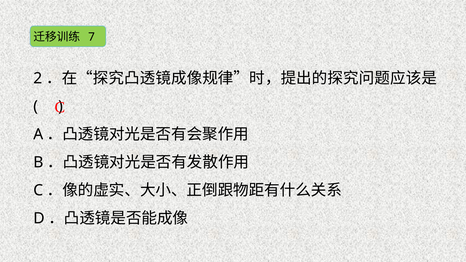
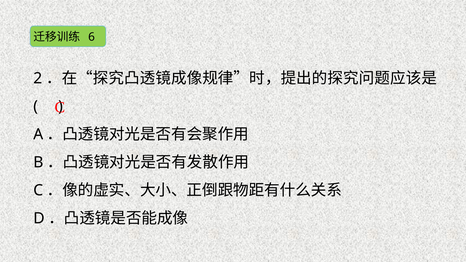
7: 7 -> 6 (92, 37)
